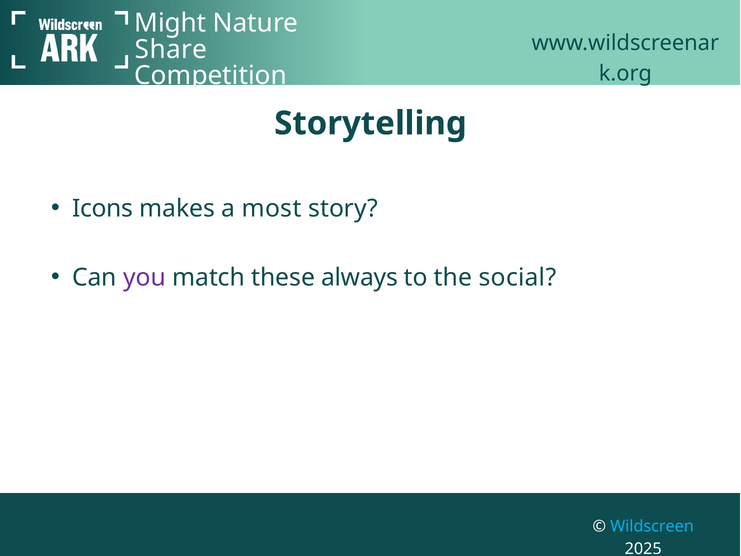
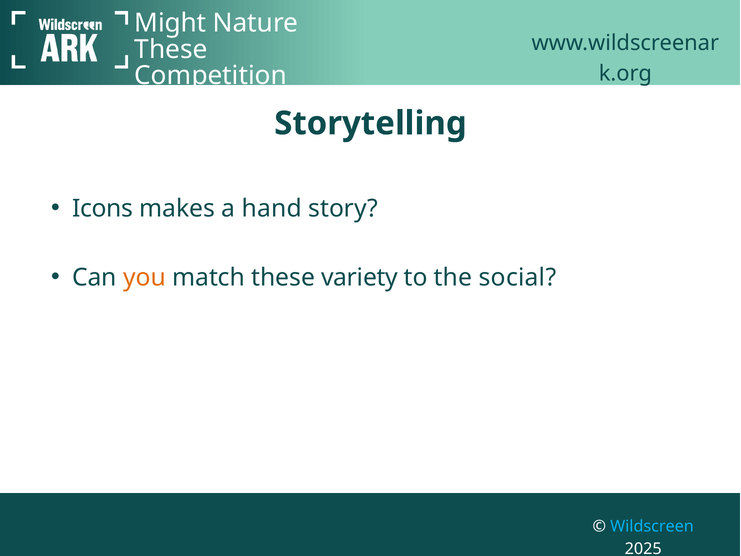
Share: Share -> These (171, 49)
most: most -> hand (272, 208)
you colour: purple -> orange (144, 278)
always: always -> variety (360, 278)
